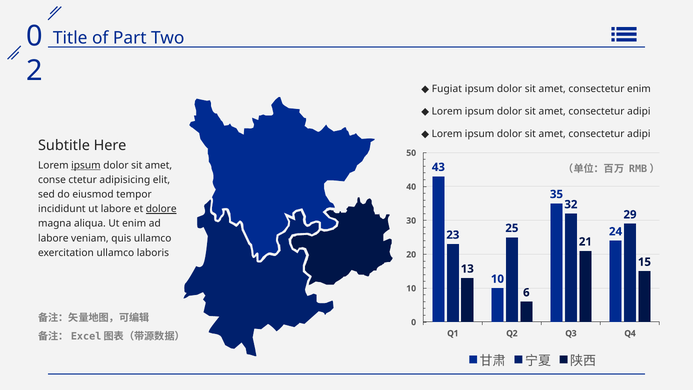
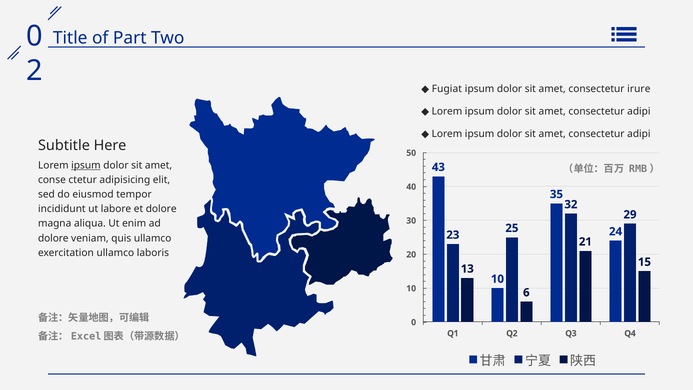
consectetur enim: enim -> irure (639, 89)
dolore underline: present -> none (161, 209)
labore: labore -> dolore (53, 238)
